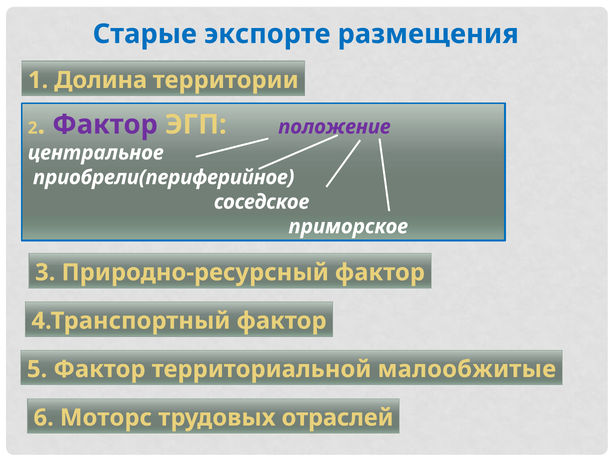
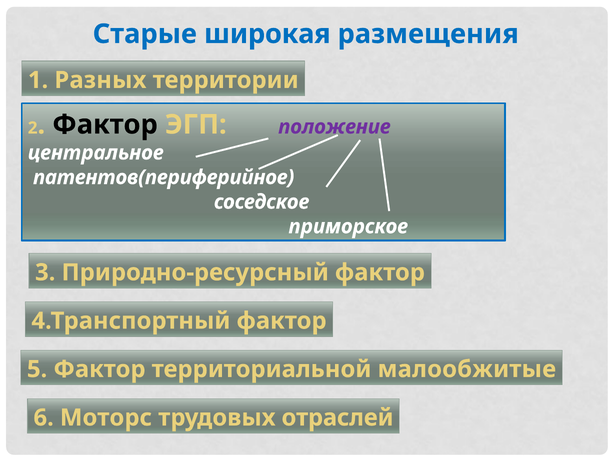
экспорте: экспорте -> широкая (267, 34)
Долина: Долина -> Разных (100, 80)
Фактор colour: purple -> black (105, 124)
приобрели(периферийное: приобрели(периферийное -> патентов(периферийное (164, 177)
